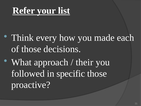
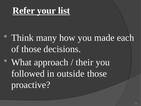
every: every -> many (46, 38)
specific: specific -> outside (71, 73)
